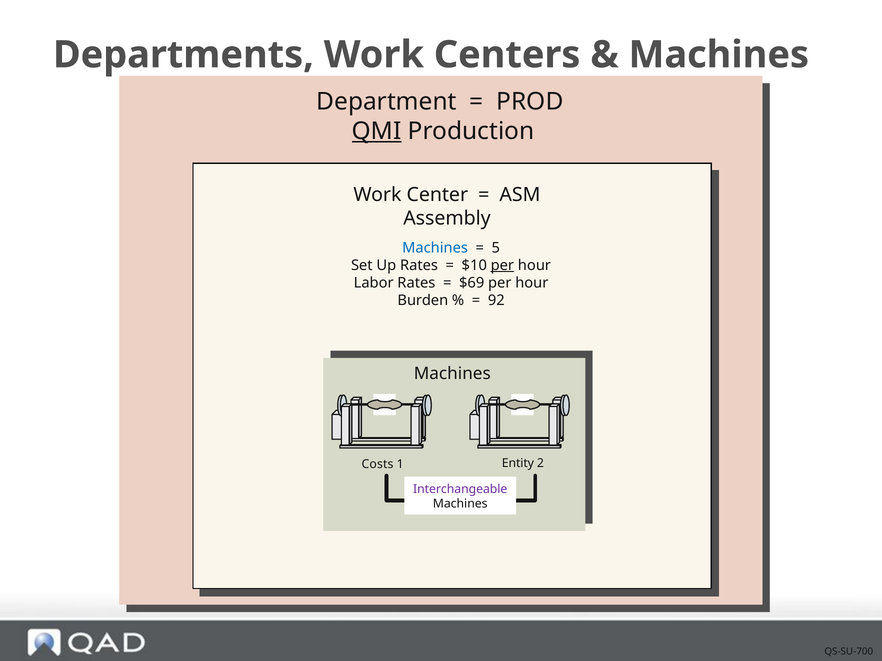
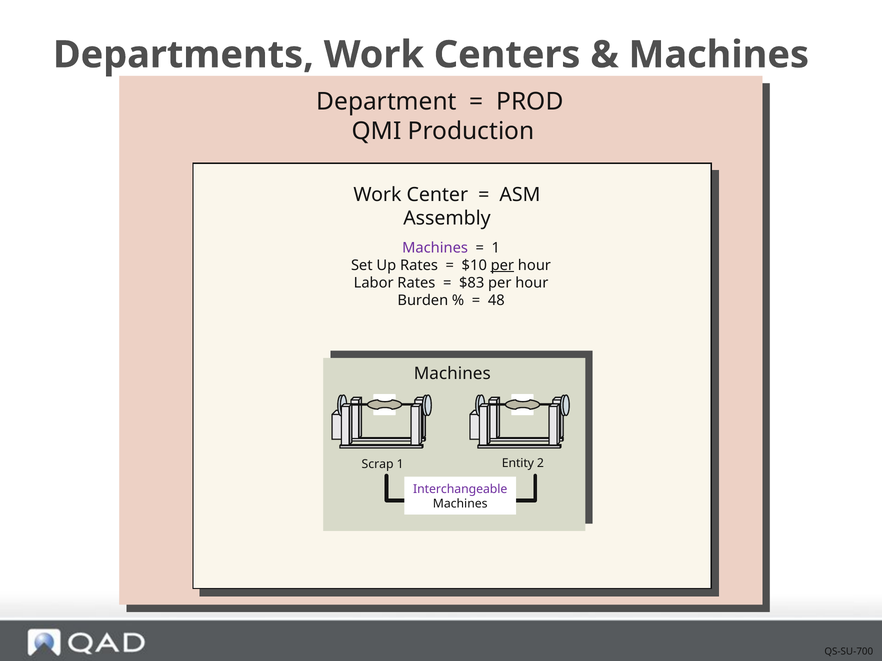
QMI underline: present -> none (377, 131)
Machines colour: blue -> purple (435, 248)
5: 5 -> 1 (496, 248)
$69: $69 -> $83 (472, 283)
92: 92 -> 48 (496, 301)
Costs: Costs -> Scrap (378, 465)
